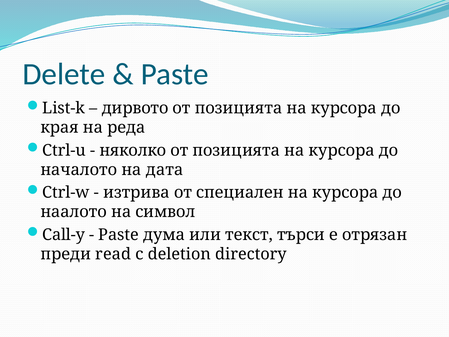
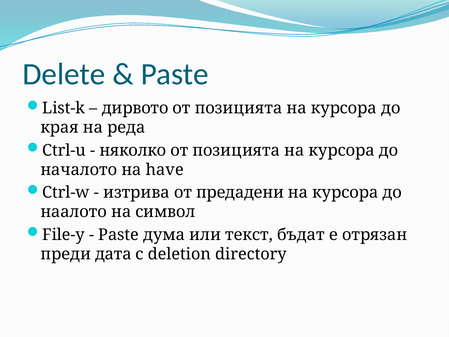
дата: дата -> have (165, 170)
специален: специален -> предадени (240, 192)
Call-y: Call-y -> File-y (64, 234)
търси: търси -> бъдат (301, 234)
read: read -> дата (113, 254)
